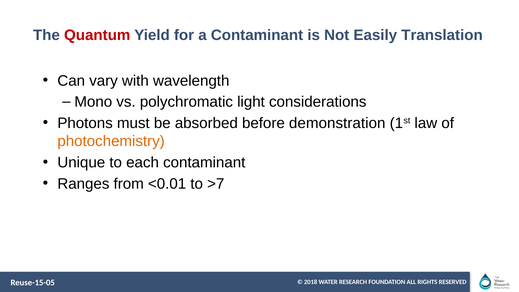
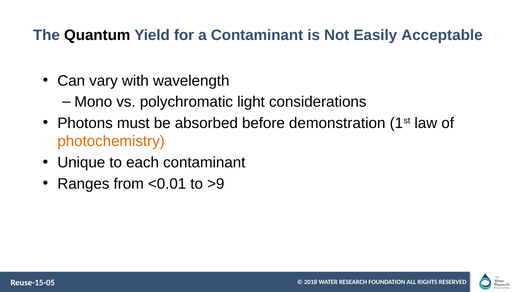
Quantum colour: red -> black (97, 35)
Translation: Translation -> Acceptable (442, 35)
>7: >7 -> >9 (216, 184)
